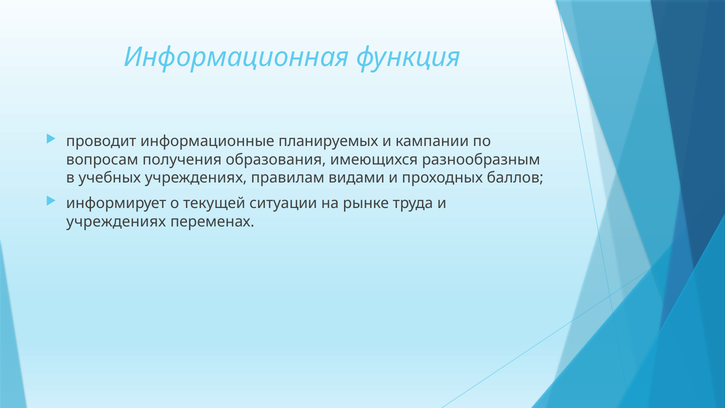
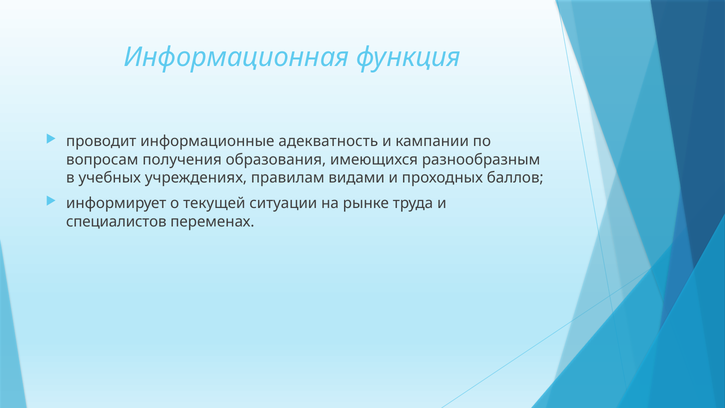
планируемых: планируемых -> адекватность (328, 141)
учреждениях: учреждениях -> специалистов (116, 222)
